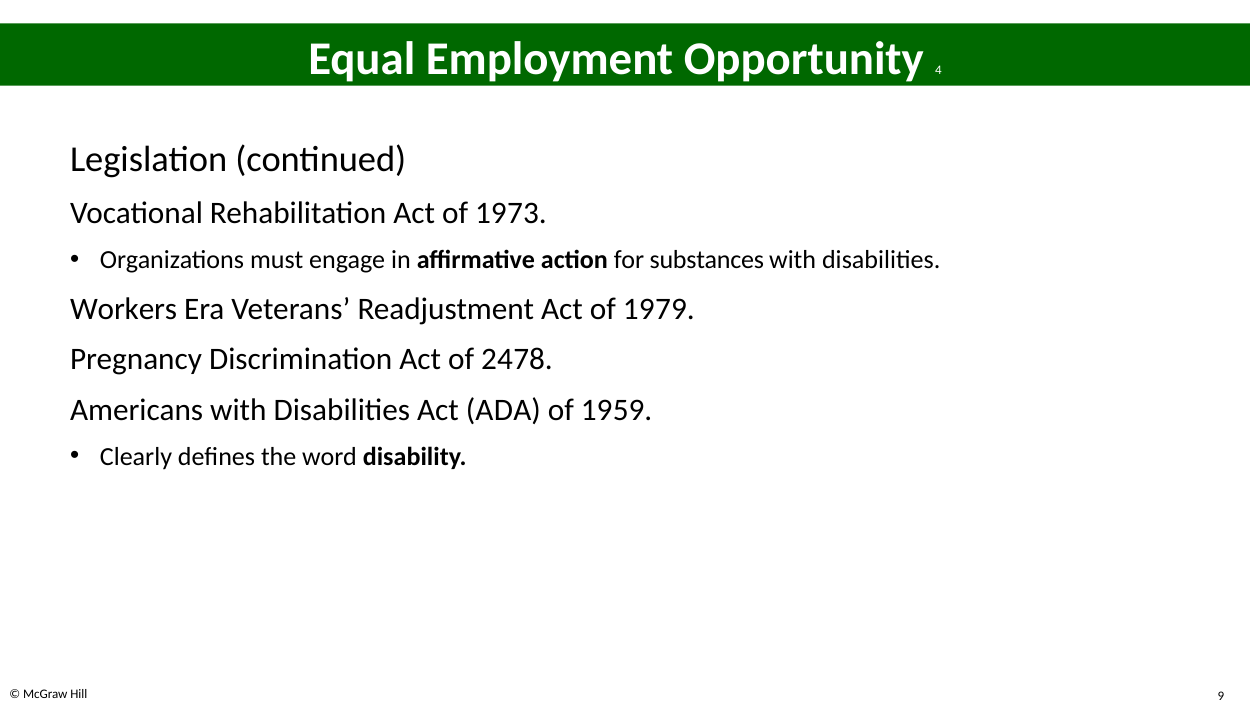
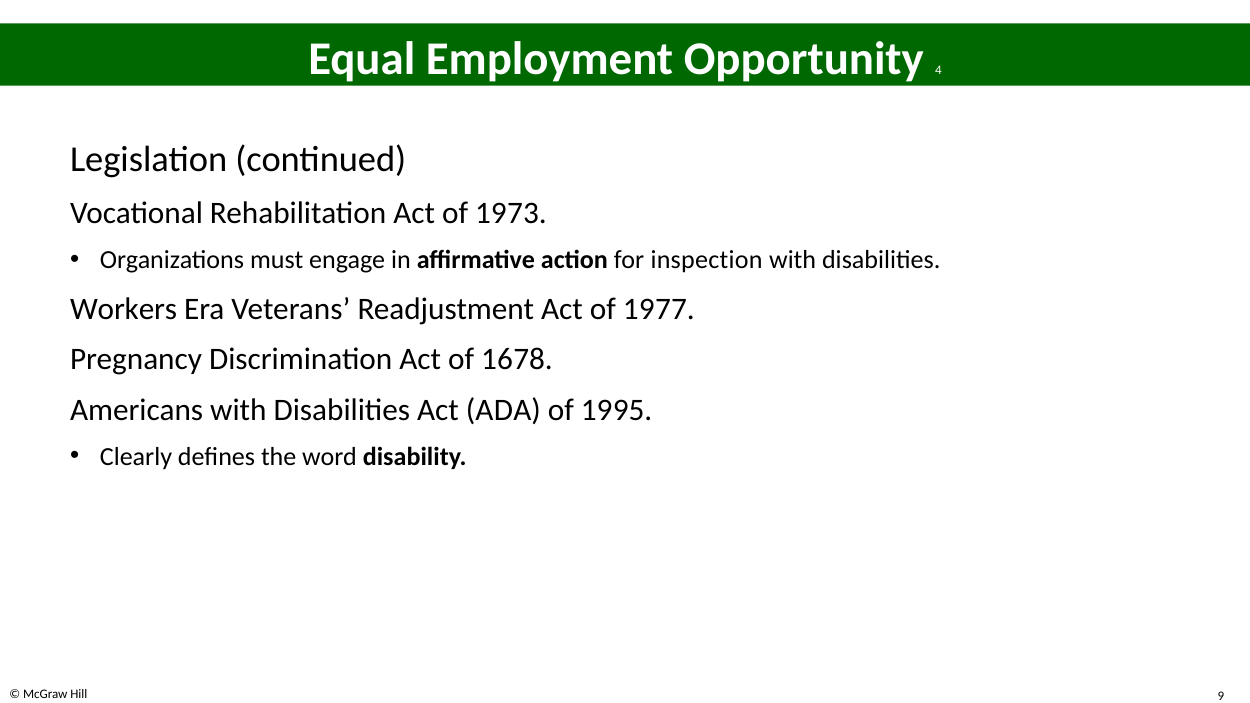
substances: substances -> inspection (707, 260)
79: 79 -> 77 (675, 309)
24: 24 -> 16 (497, 359)
59: 59 -> 95 (633, 410)
